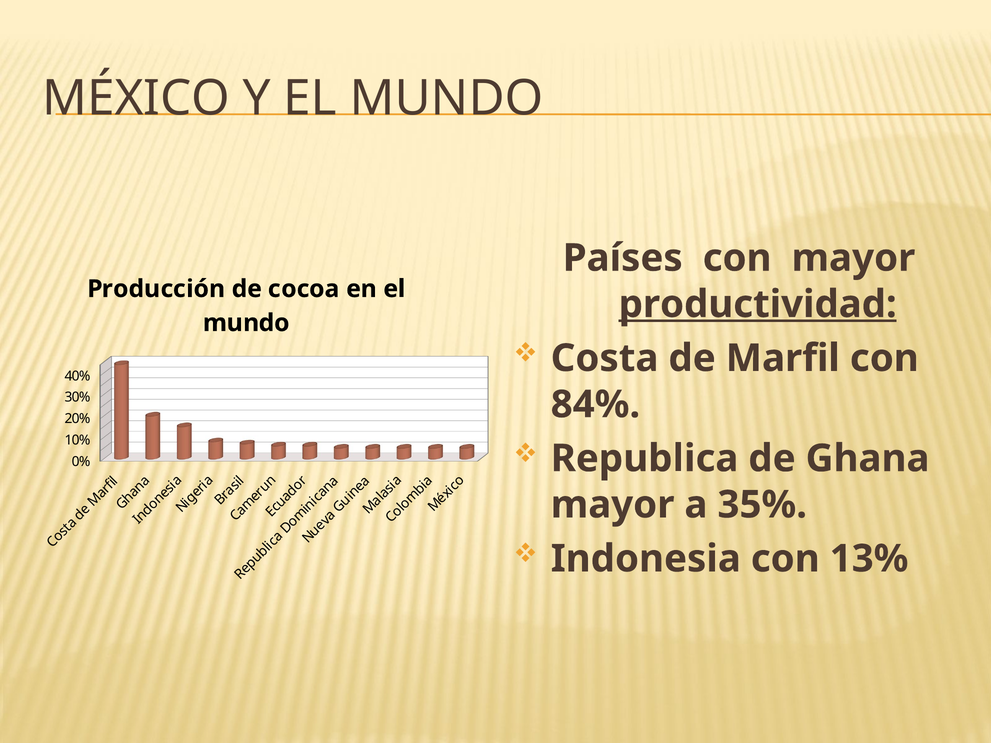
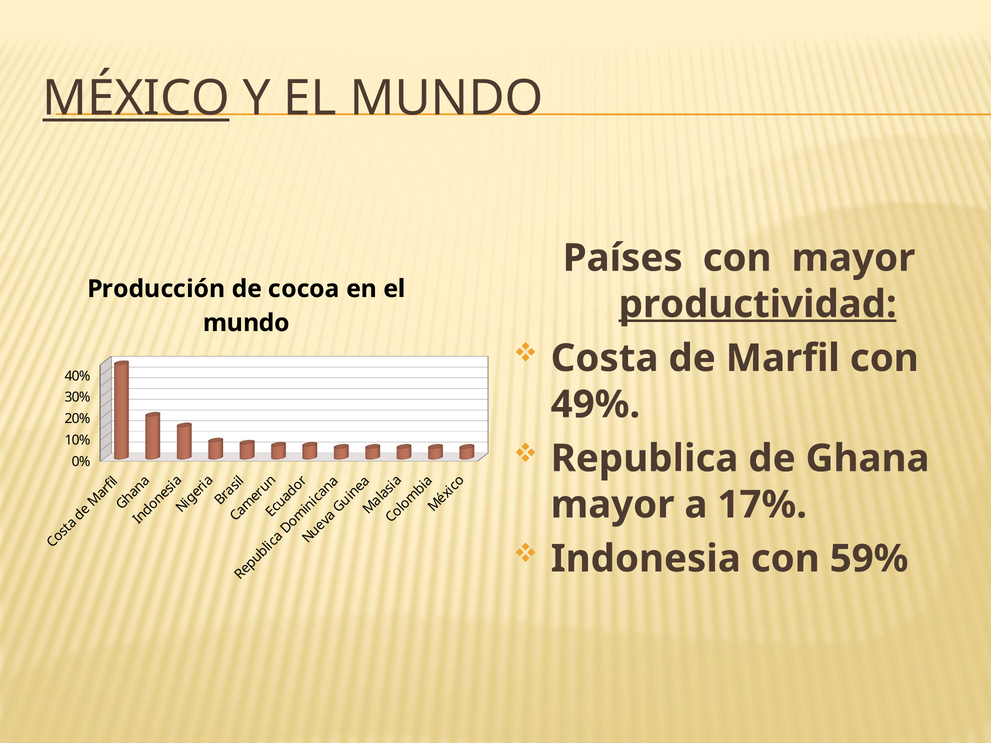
MÉXICO underline: none -> present (136, 99)
84%: 84% -> 49% (595, 405)
35%: 35% -> 17% (762, 505)
13%: 13% -> 59% (869, 559)
